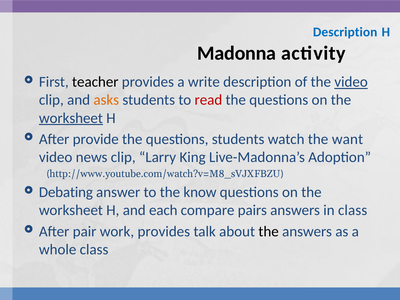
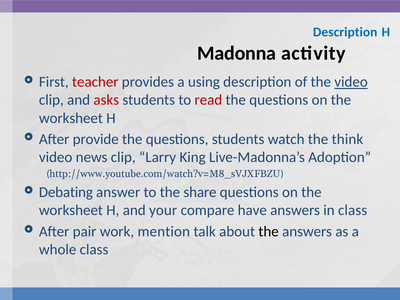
teacher colour: black -> red (95, 82)
write: write -> using (204, 82)
asks colour: orange -> red (106, 100)
worksheet underline: present -> none (71, 118)
want: want -> think (347, 139)
know: know -> share (200, 192)
each: each -> your (163, 210)
pairs: pairs -> have (252, 210)
work provides: provides -> mention (164, 231)
